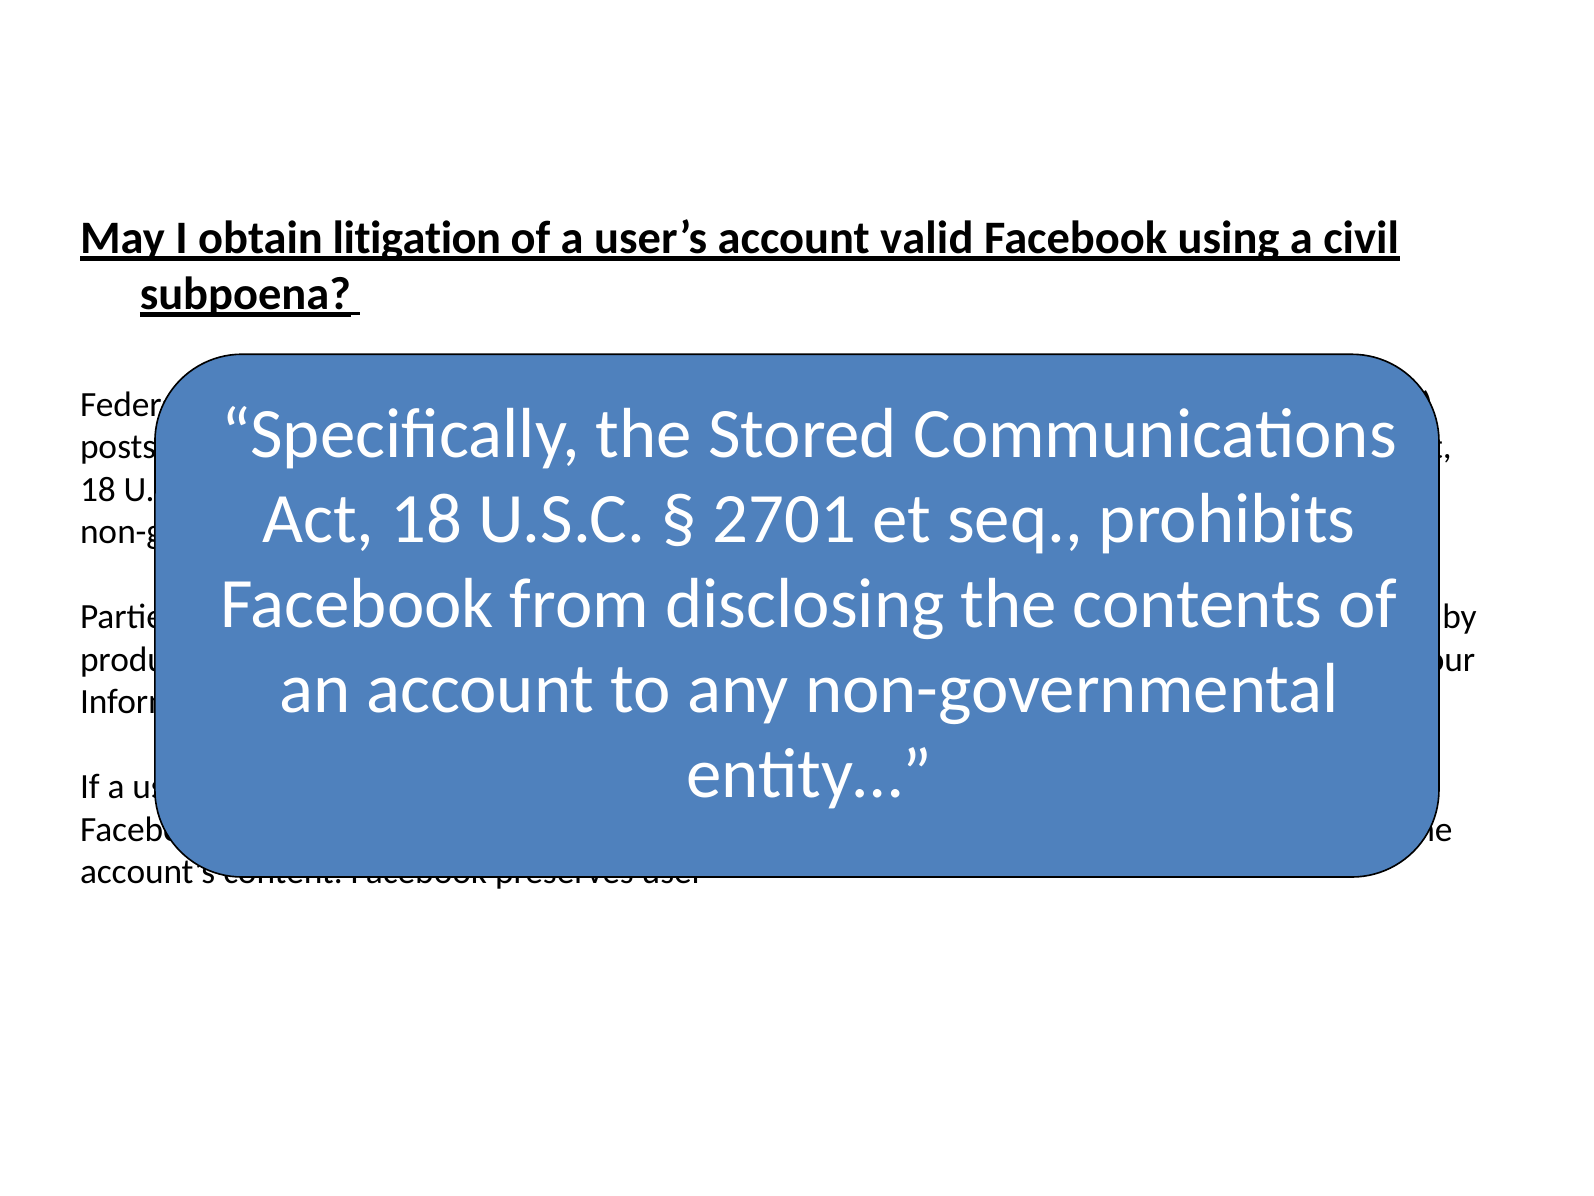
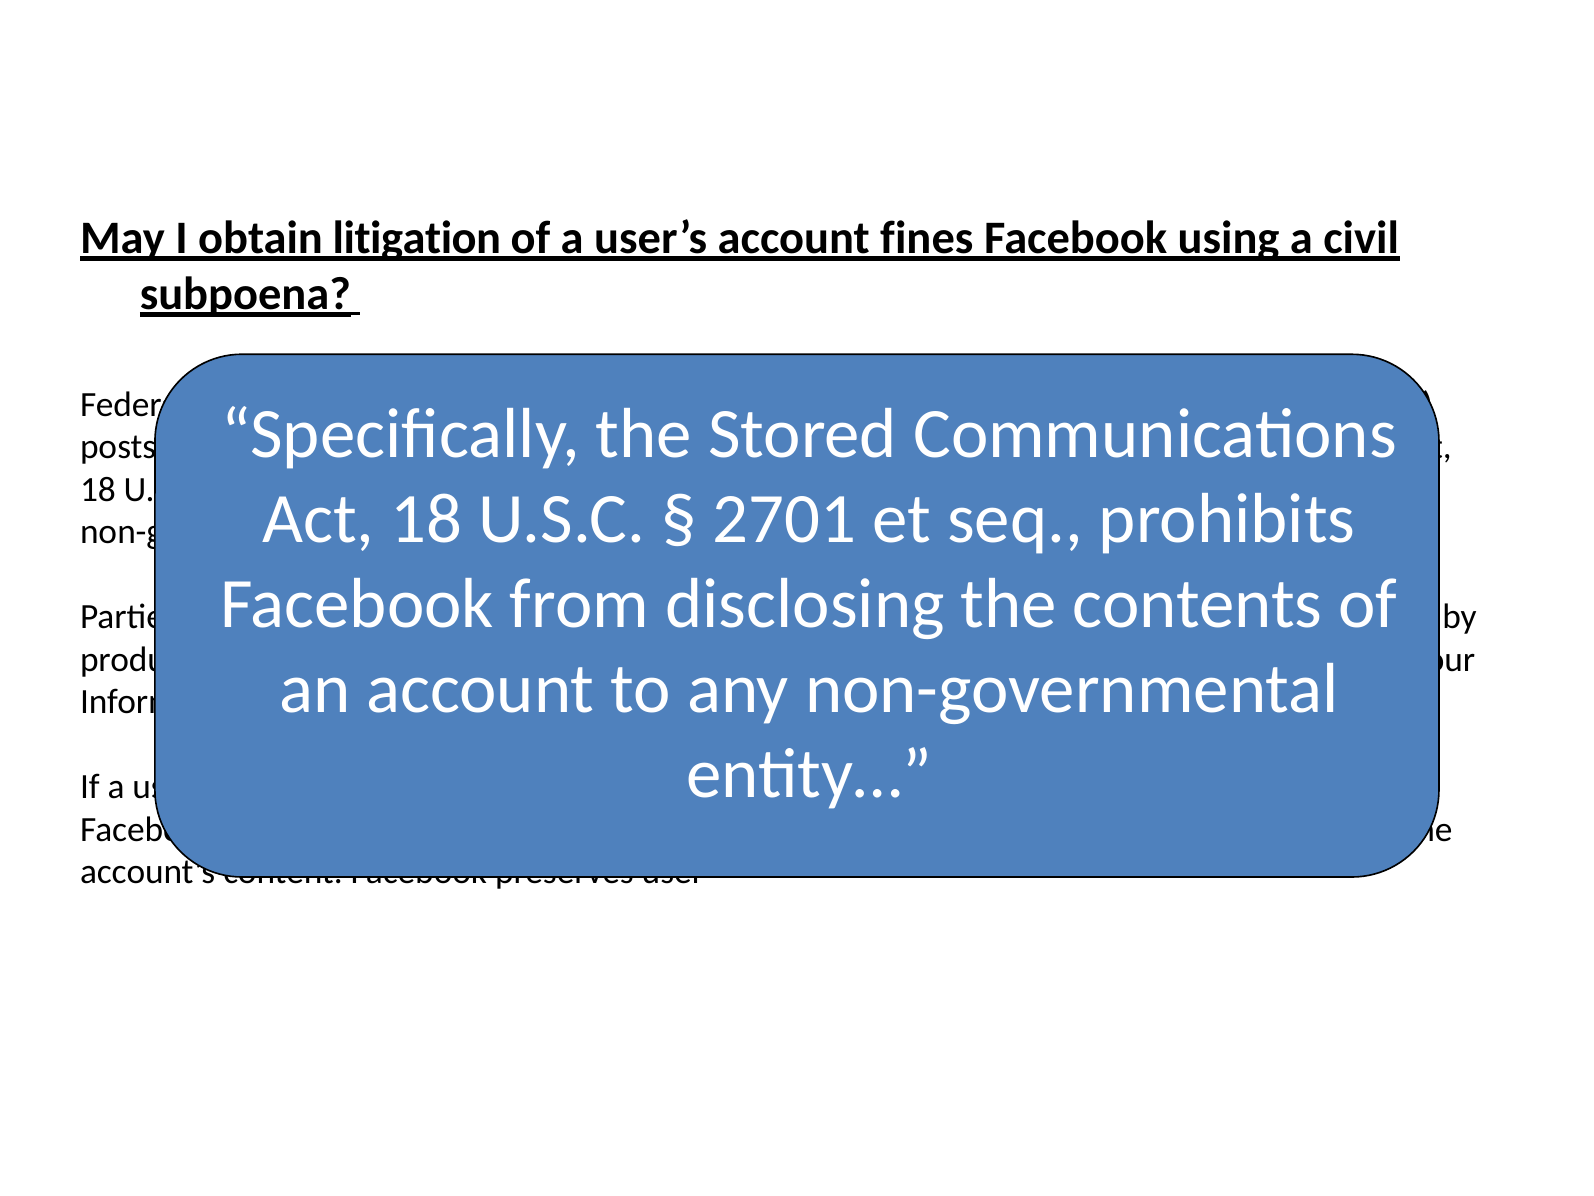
account valid: valid -> fines (927, 238)
